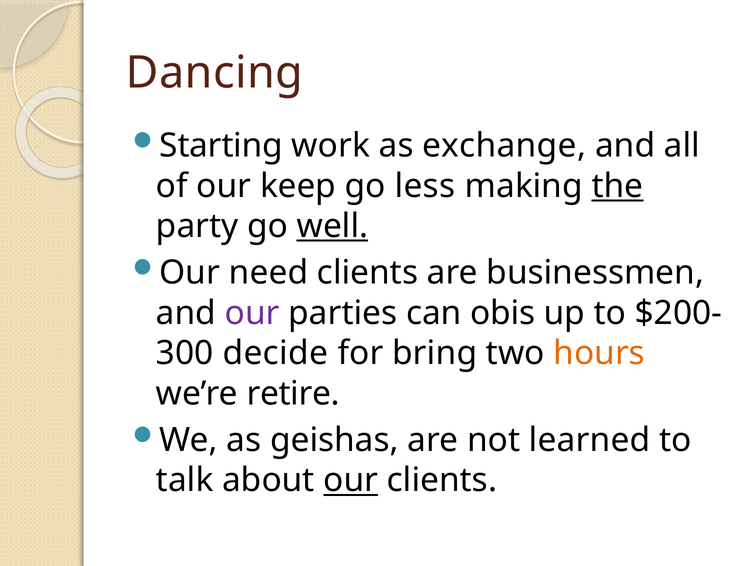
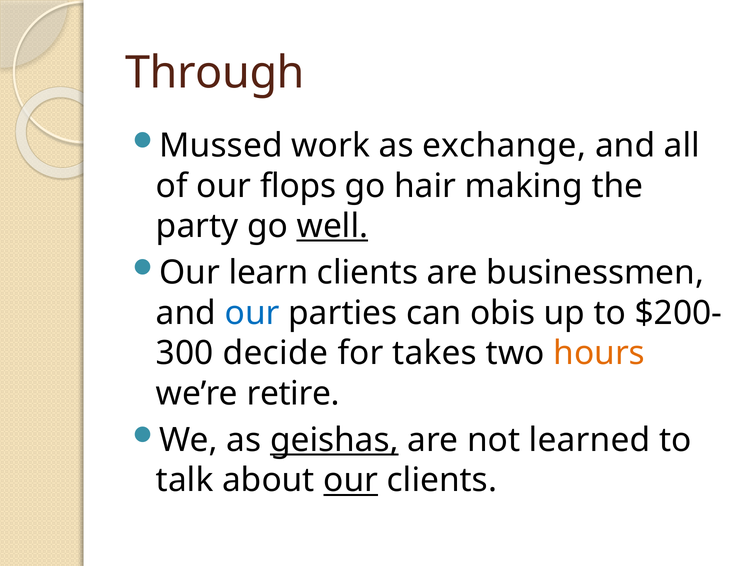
Dancing: Dancing -> Through (215, 73)
Starting: Starting -> Mussed (221, 146)
keep: keep -> flops (298, 186)
less: less -> hair (425, 186)
the underline: present -> none (617, 186)
need: need -> learn (269, 273)
our colour: purple -> blue (252, 313)
bring: bring -> takes (435, 353)
geishas underline: none -> present (334, 440)
